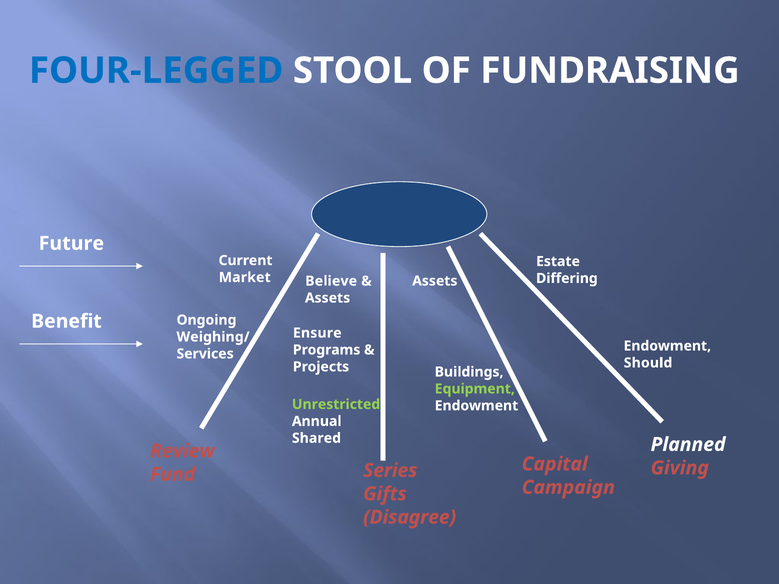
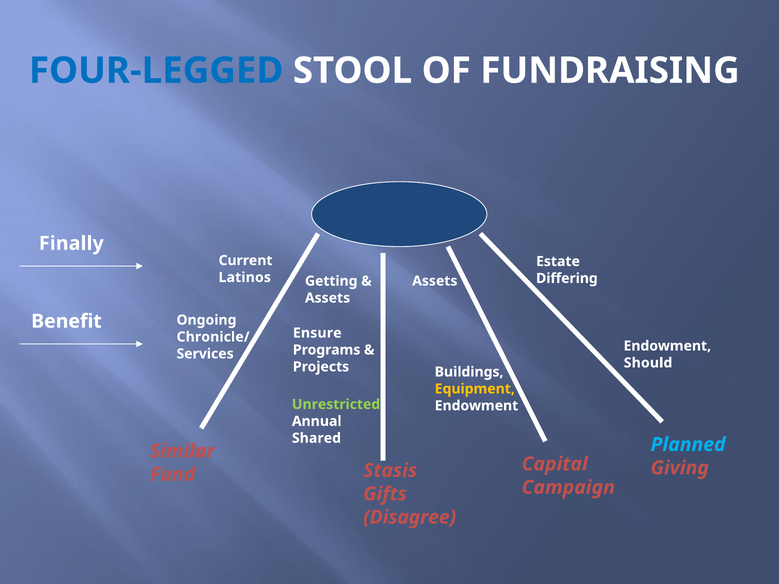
Future: Future -> Finally (71, 244)
Market: Market -> Latinos (245, 277)
Believe: Believe -> Getting (331, 281)
Weighing/: Weighing/ -> Chronicle/ (213, 337)
Equipment colour: light green -> yellow (475, 389)
Planned colour: white -> light blue (688, 445)
Review: Review -> Similar (182, 451)
Series: Series -> Stasis (390, 471)
